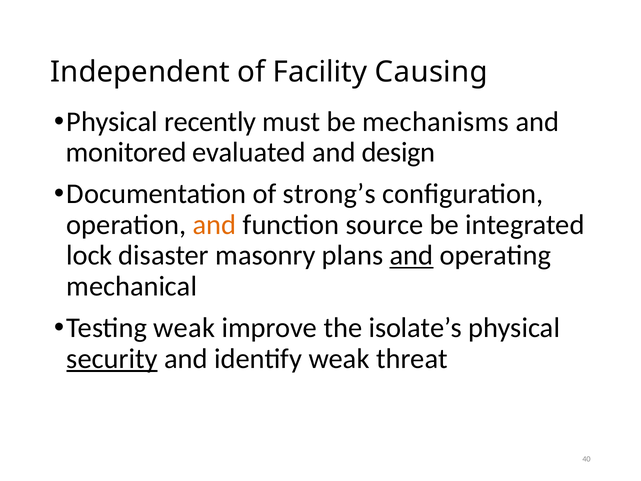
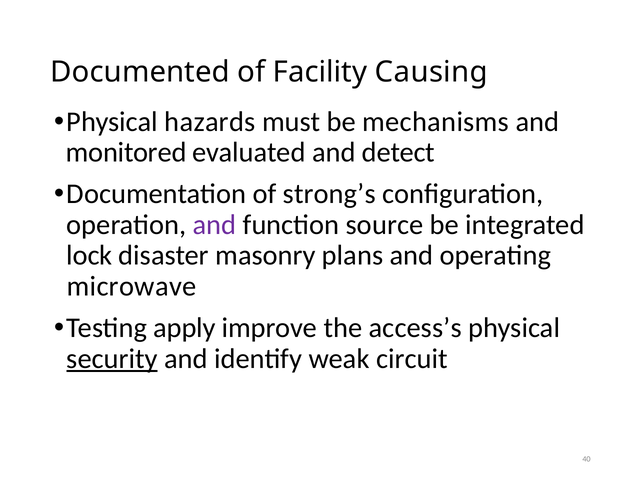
Independent: Independent -> Documented (140, 72)
recently: recently -> hazards (210, 122)
design: design -> detect (398, 152)
and colour: orange -> purple (215, 225)
and underline: present -> none (411, 255)
mechanical: mechanical -> microwave (132, 286)
Testing weak: weak -> apply (184, 328)
isolate’s: isolate’s -> access’s (415, 328)
threat: threat -> circuit (412, 358)
